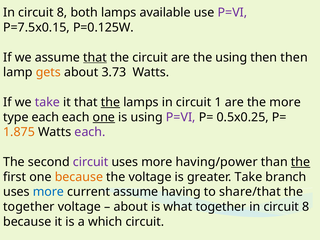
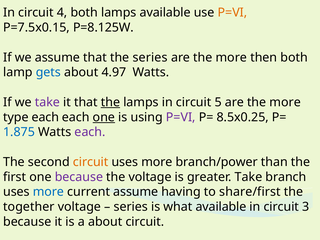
8: 8 -> 4 (62, 13)
P=VI colour: purple -> orange (232, 13)
P=0.125W: P=0.125W -> P=8.125W (103, 28)
that underline: present -> none (95, 57)
the circuit: circuit -> series (150, 57)
using: using -> more (231, 57)
then then: then -> both (294, 57)
gets colour: orange -> blue (48, 72)
3.73: 3.73 -> 4.97 (114, 72)
1: 1 -> 5 (218, 102)
0.5x0.25: 0.5x0.25 -> 8.5x0.25 (243, 117)
1.875 colour: orange -> blue (19, 132)
circuit colour: purple -> orange (91, 162)
having/power: having/power -> branch/power (217, 162)
the underline: present -> none (301, 162)
because colour: orange -> purple (79, 177)
share/that: share/that -> share/first (250, 192)
about: about -> series (131, 207)
what together: together -> available (221, 207)
8: 8 -> 3 (306, 207)
a which: which -> about (105, 222)
